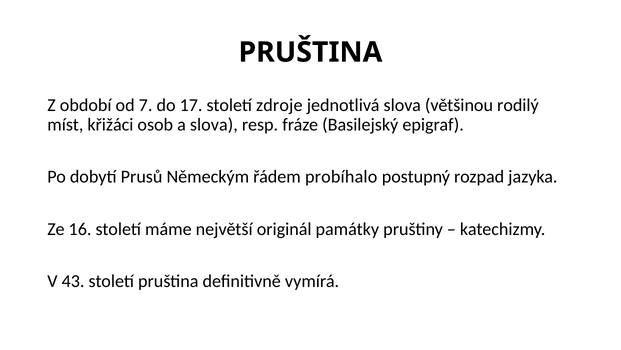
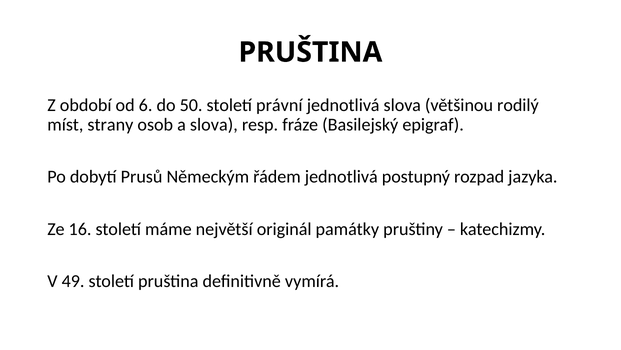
7: 7 -> 6 (146, 105)
17: 17 -> 50 (191, 105)
zdroje: zdroje -> právní (279, 105)
křižáci: křižáci -> strany (110, 125)
řádem probíhalo: probíhalo -> jednotlivá (341, 177)
43: 43 -> 49 (73, 281)
